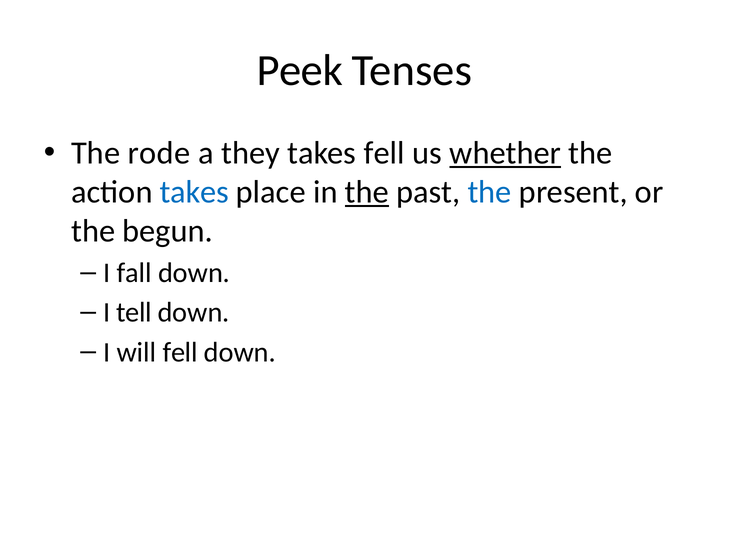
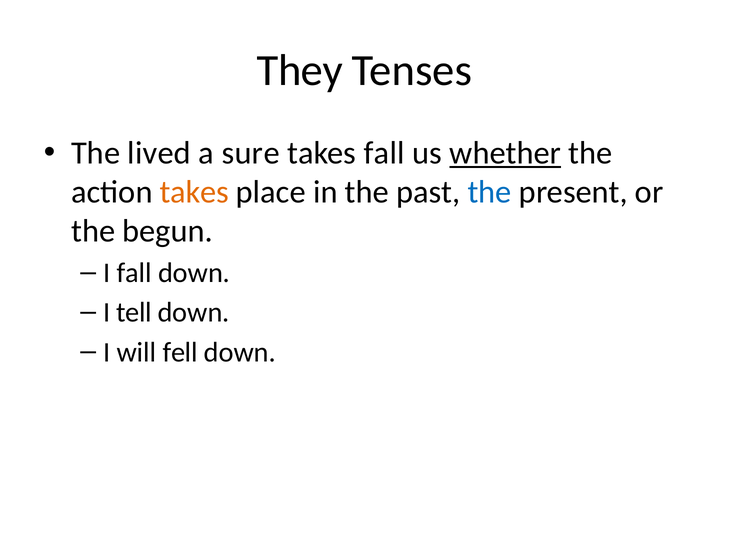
Peek: Peek -> They (300, 71)
rode: rode -> lived (159, 153)
they: they -> sure (251, 153)
takes fell: fell -> fall (384, 153)
takes colour: blue -> orange (194, 192)
the underline: present -> none (367, 192)
